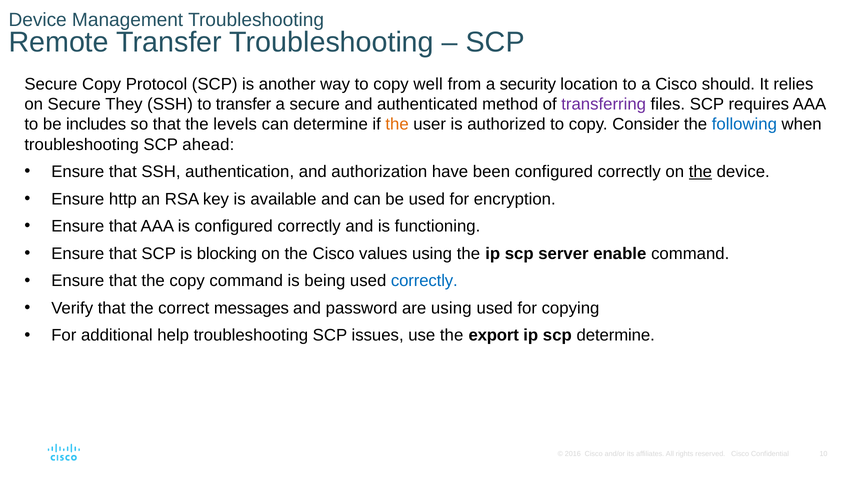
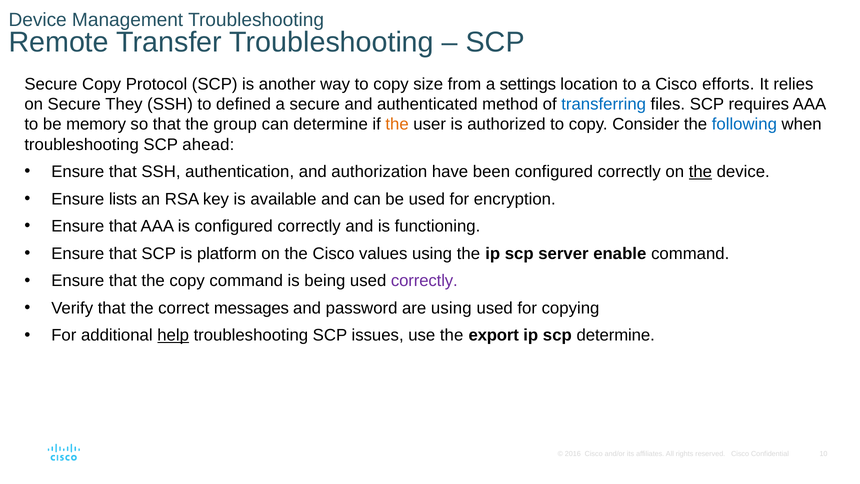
well: well -> size (428, 84)
security: security -> settings (528, 84)
should: should -> efforts (728, 84)
to transfer: transfer -> defined (243, 104)
transferring colour: purple -> blue (604, 104)
includes: includes -> memory (96, 124)
levels: levels -> group (235, 124)
http: http -> lists (123, 199)
blocking: blocking -> platform (227, 253)
correctly colour: blue -> purple (424, 281)
help underline: none -> present (173, 335)
